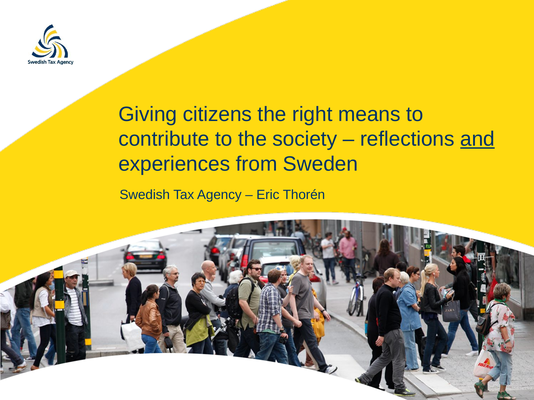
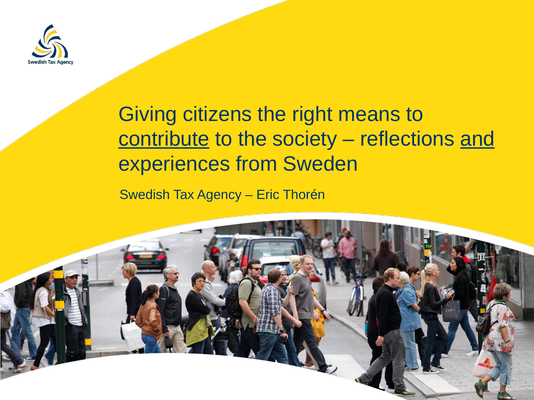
contribute underline: none -> present (164, 139)
